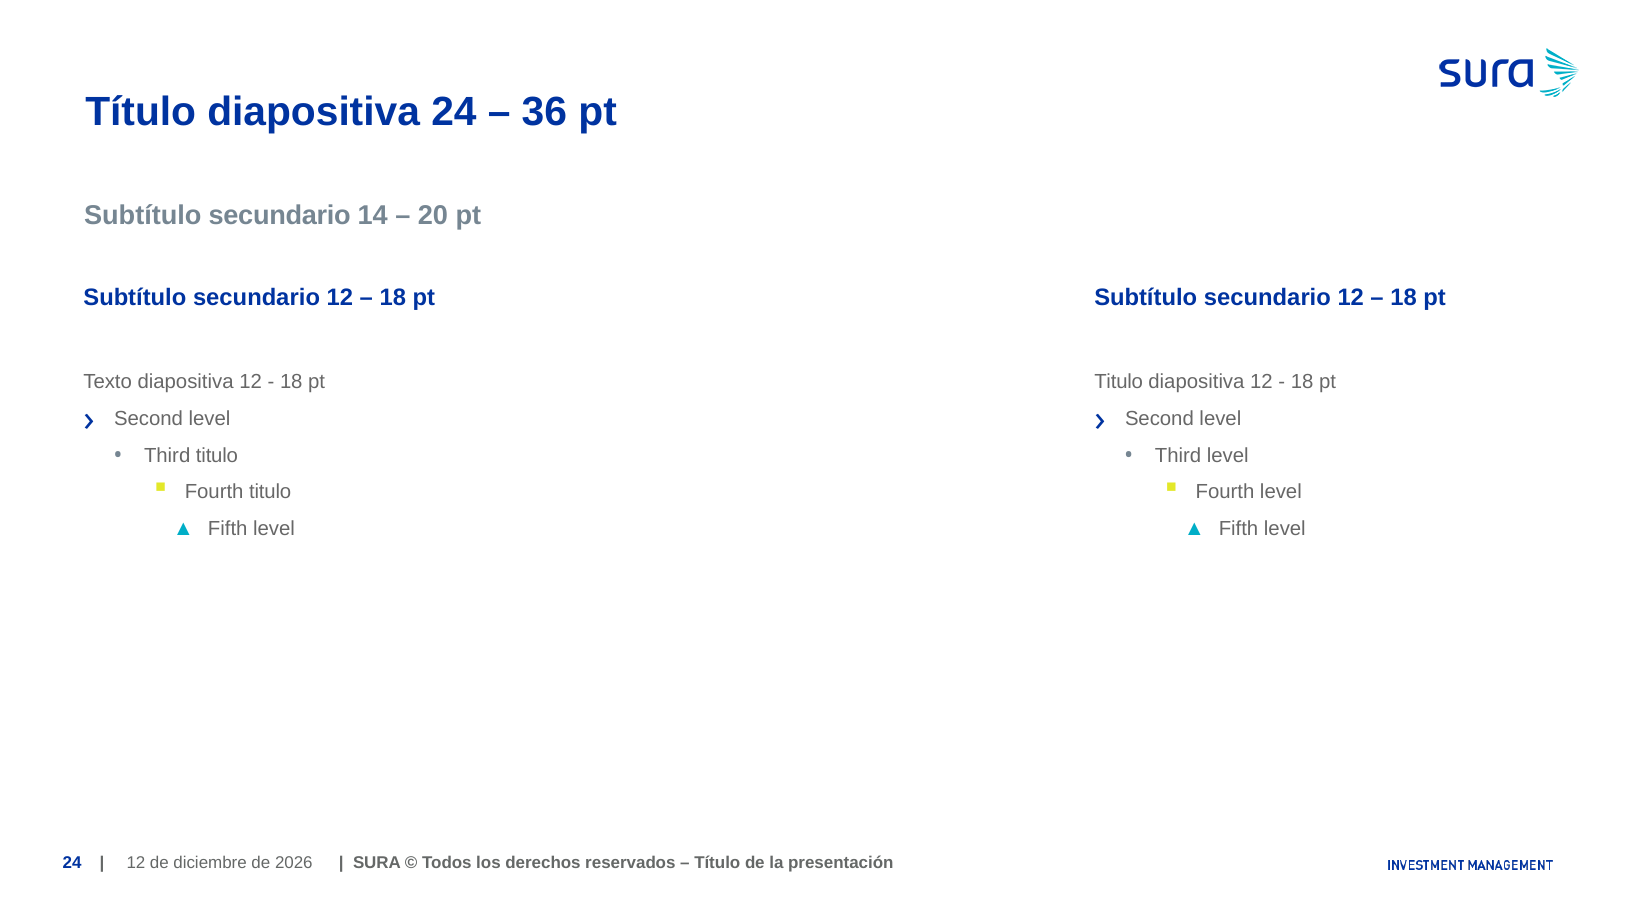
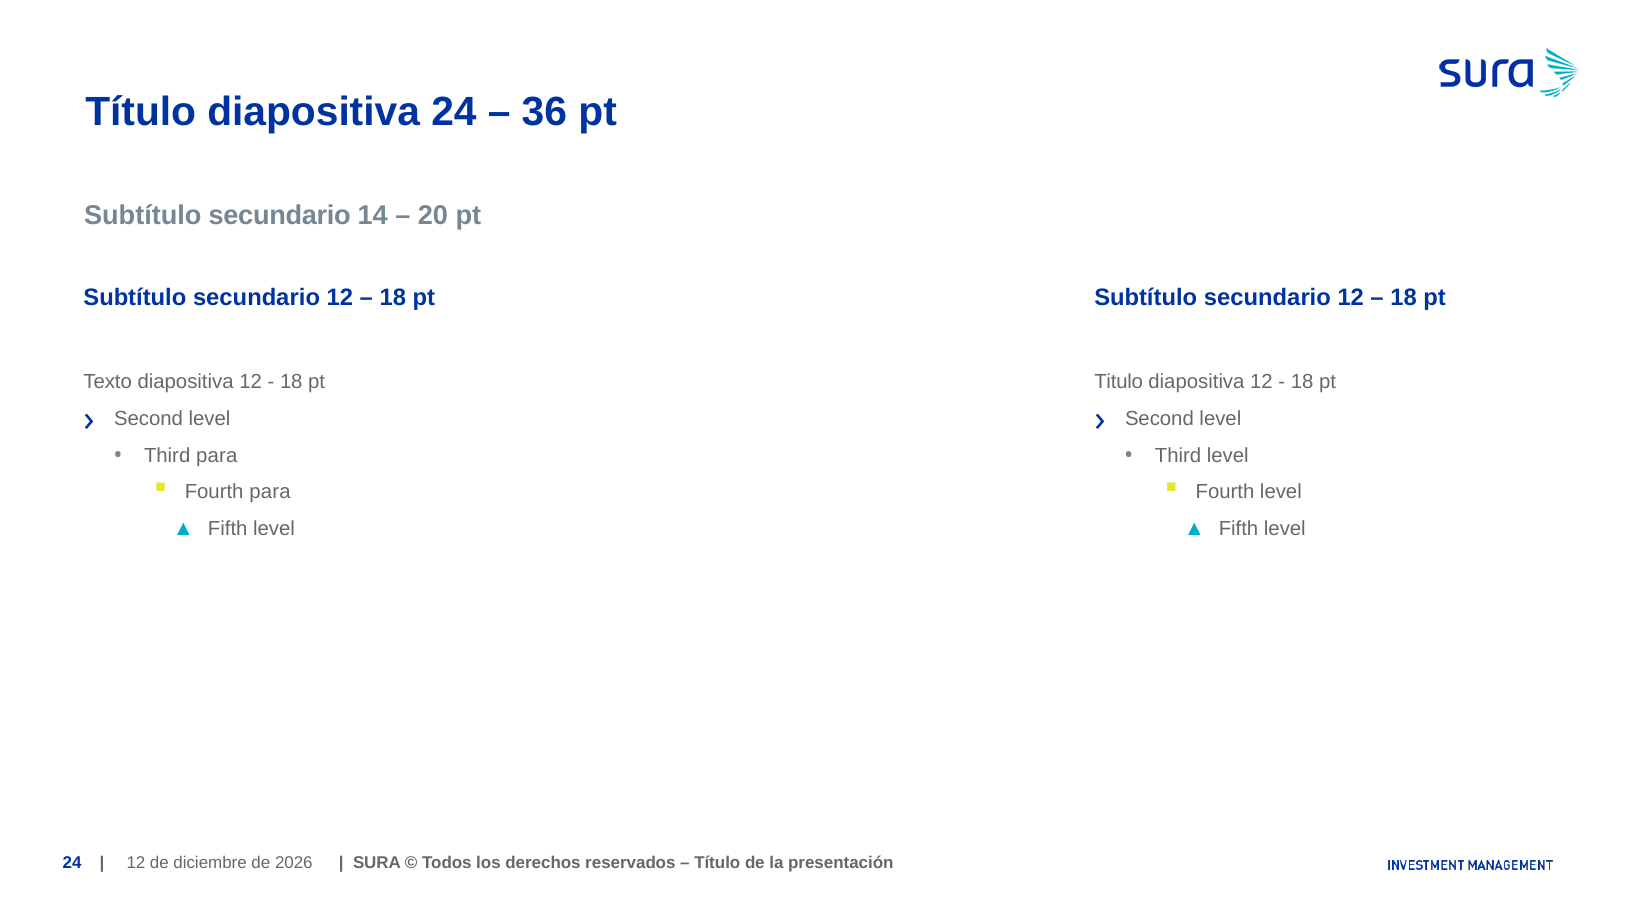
Third titulo: titulo -> para (217, 455)
Fourth titulo: titulo -> para (270, 492)
